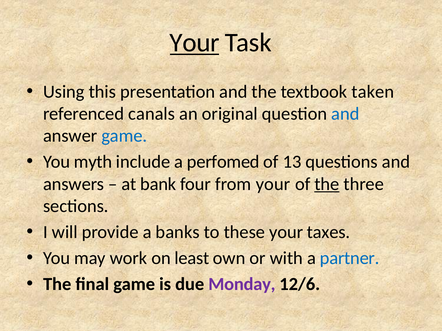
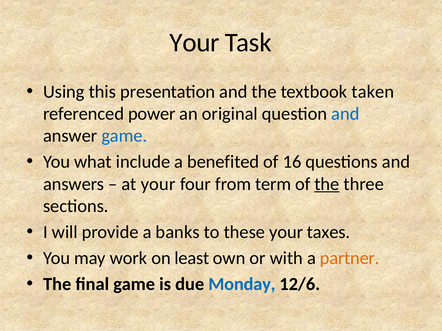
Your underline: present -> none (195, 43)
canals: canals -> power (152, 114)
myth: myth -> what (93, 162)
perfomed: perfomed -> benefited (223, 162)
13: 13 -> 16 (292, 162)
at bank: bank -> your (158, 184)
from your: your -> term (273, 184)
partner colour: blue -> orange (350, 258)
Monday colour: purple -> blue (242, 284)
